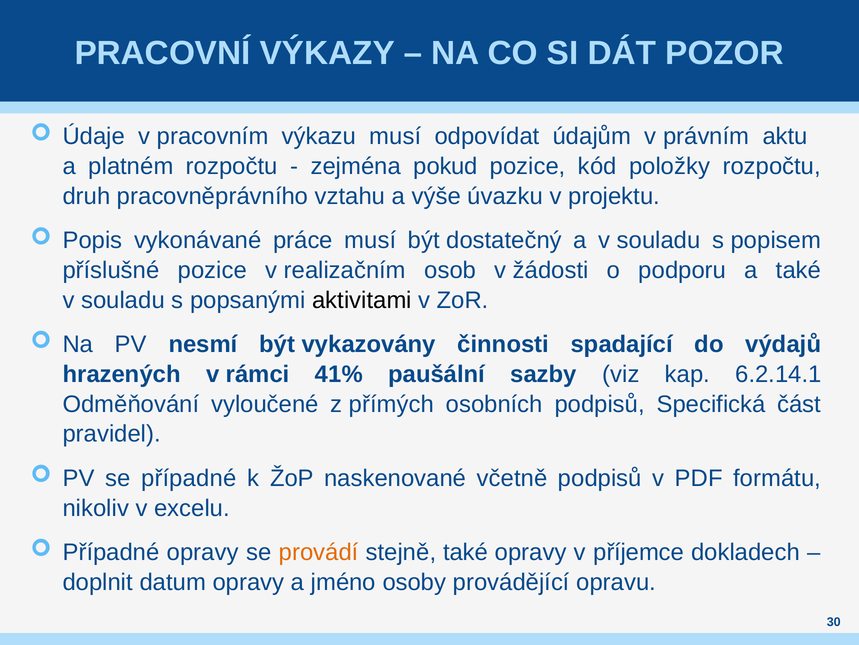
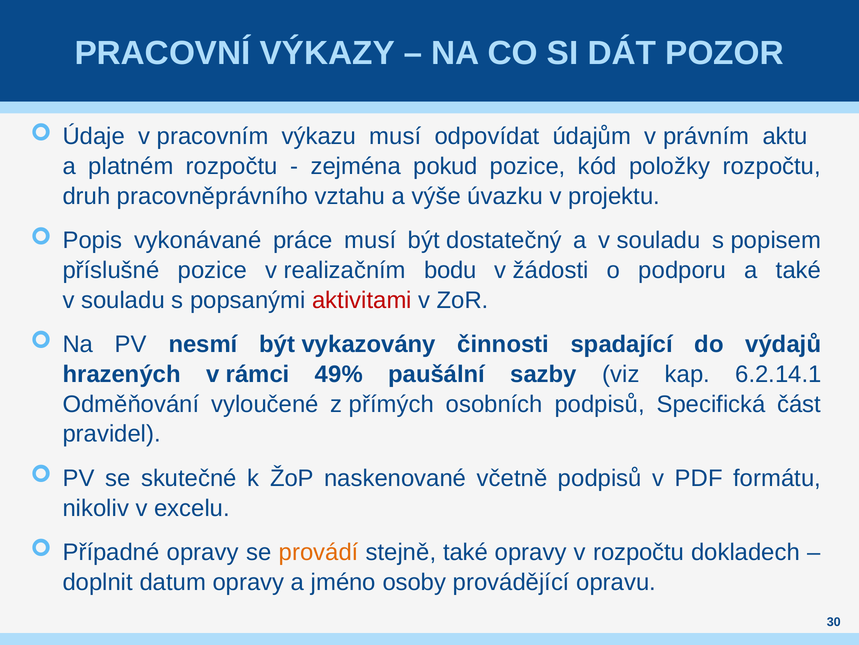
osob: osob -> bodu (450, 270)
aktivitami colour: black -> red (362, 300)
41%: 41% -> 49% (339, 374)
se případné: případné -> skutečné (189, 478)
v příjemce: příjemce -> rozpočtu (639, 552)
